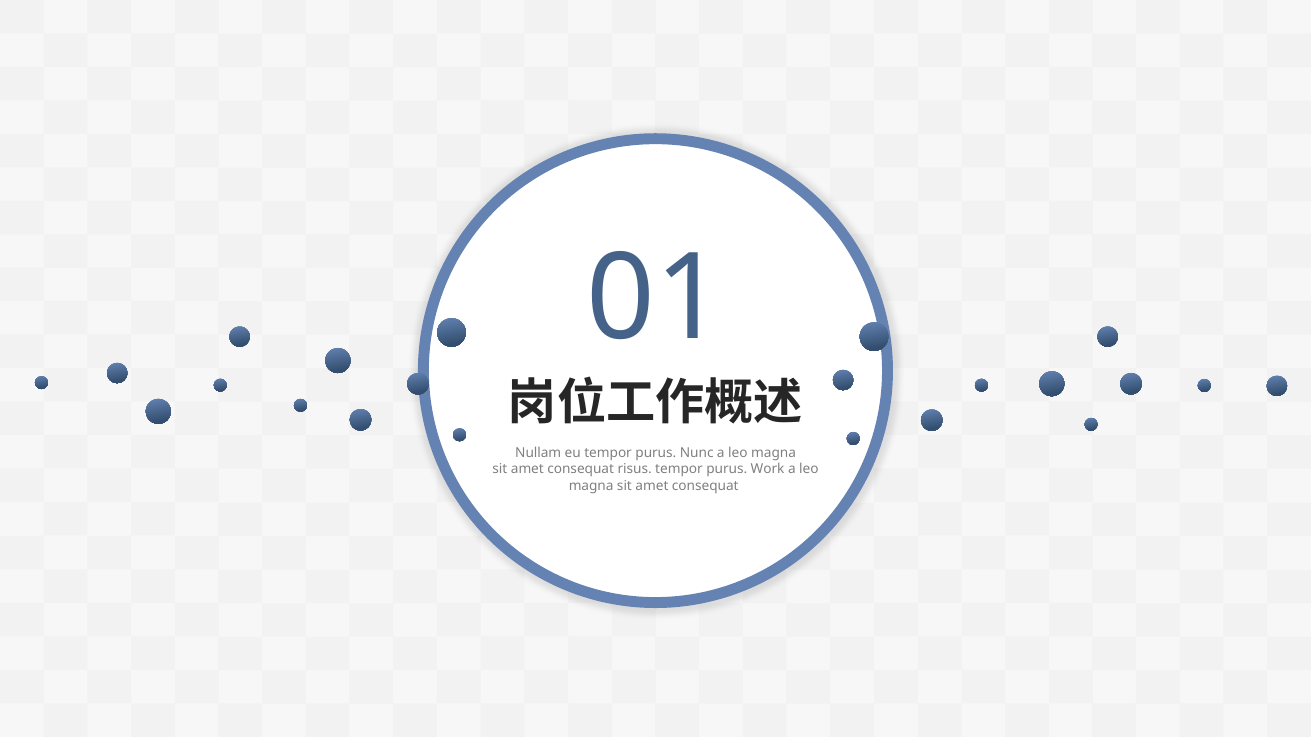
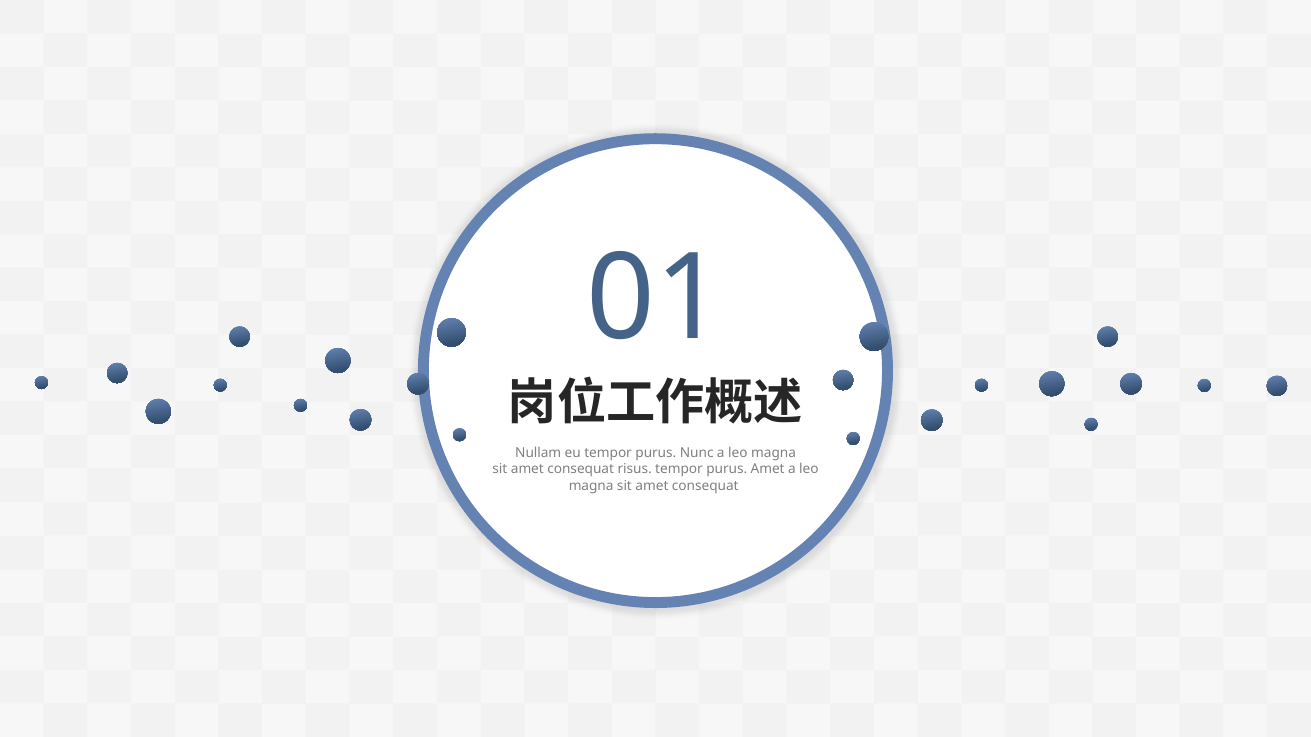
purus Work: Work -> Amet (768, 470)
